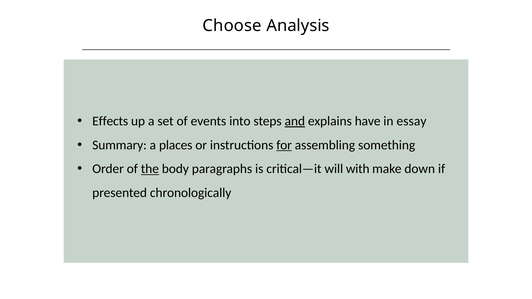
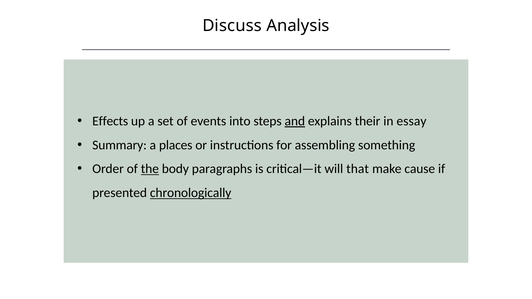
Choose: Choose -> Discuss (232, 26)
have: have -> their (368, 121)
for underline: present -> none (284, 145)
with: with -> that (358, 169)
down: down -> cause (420, 169)
chronologically underline: none -> present (191, 193)
